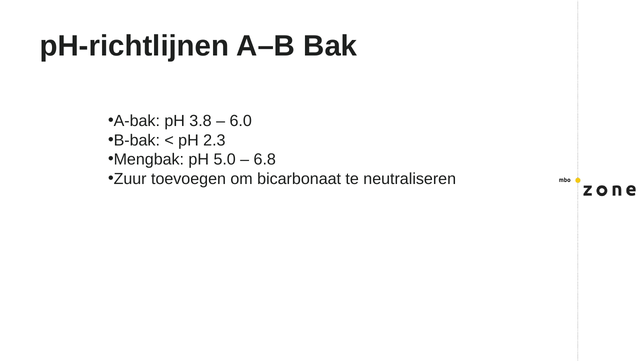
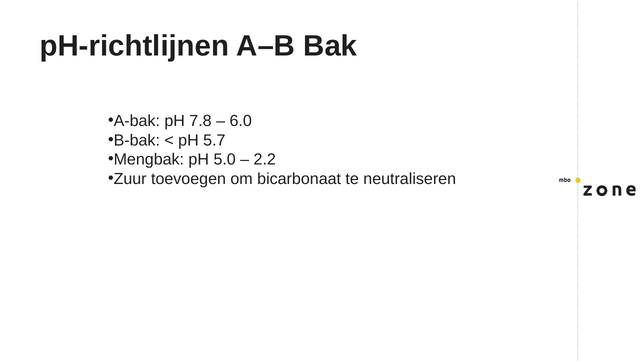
3.8: 3.8 -> 7.8 (201, 121)
2.3: 2.3 -> 5.7 (214, 140)
6.8: 6.8 -> 2.2 (265, 160)
